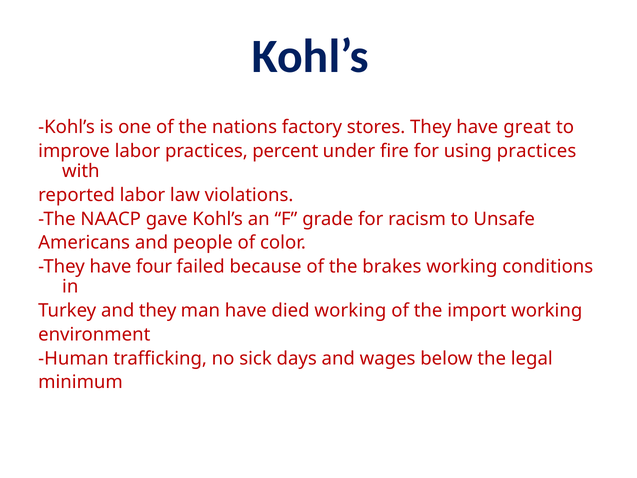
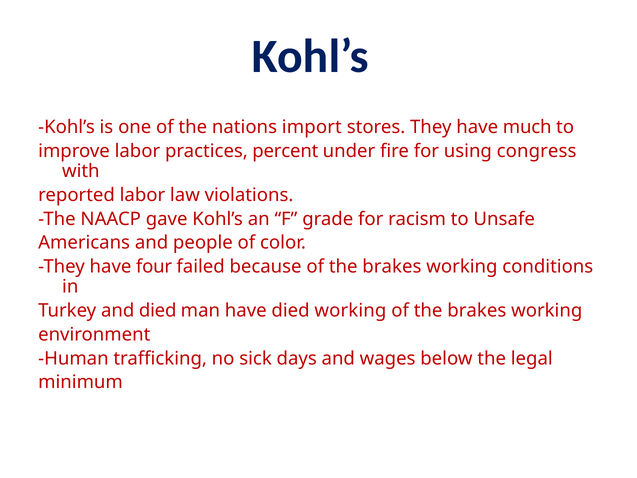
factory: factory -> import (312, 127)
great: great -> much (527, 127)
using practices: practices -> congress (537, 151)
and they: they -> died (158, 310)
import: import -> brakes (477, 310)
